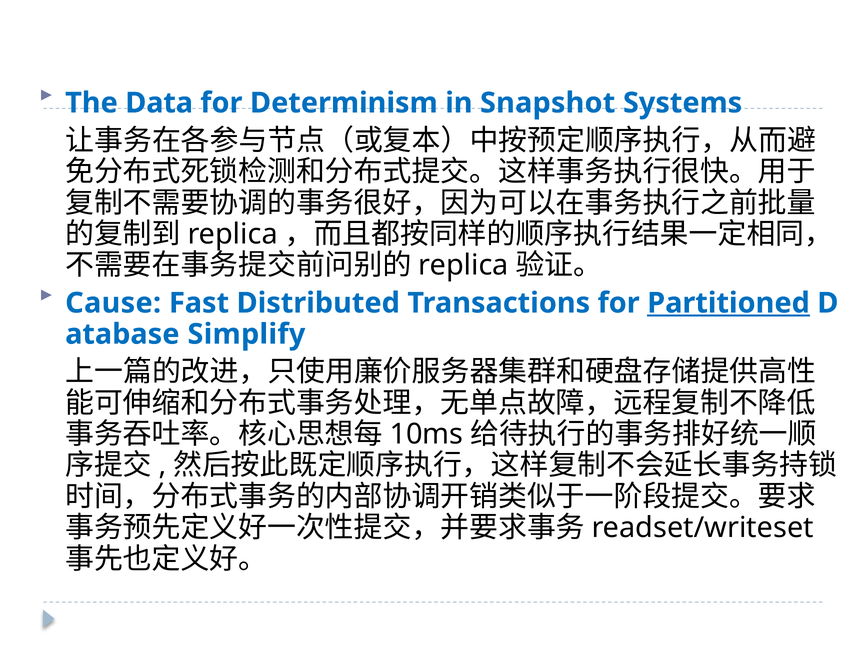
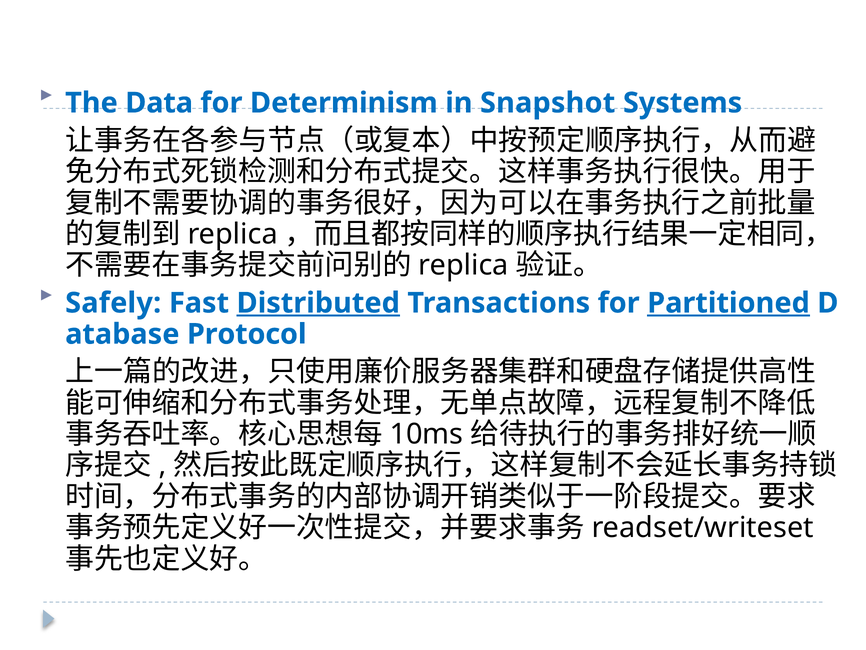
Cause: Cause -> Safely (113, 303)
Distributed underline: none -> present (318, 303)
Simplify: Simplify -> Protocol (247, 334)
